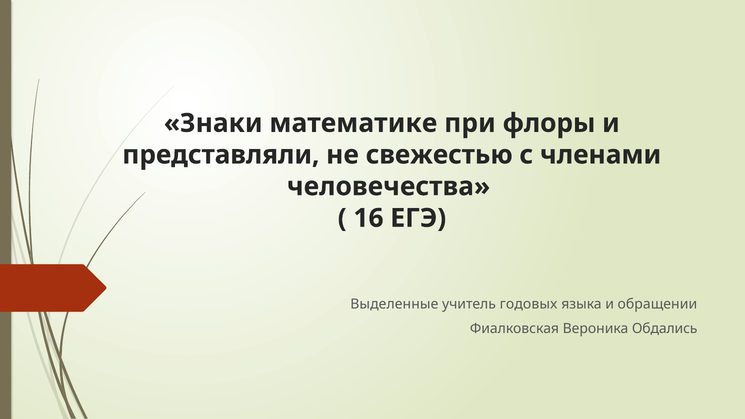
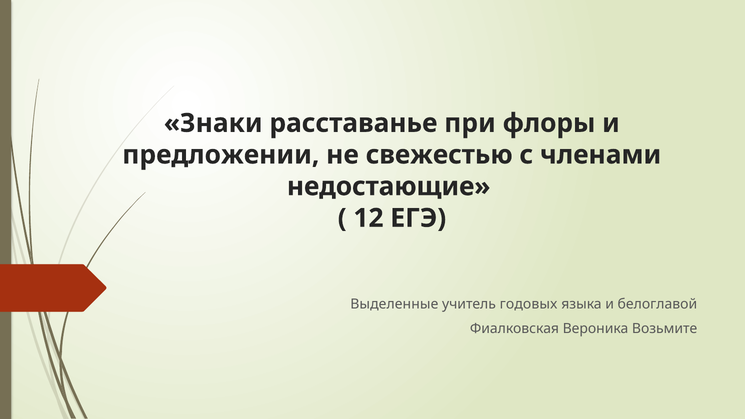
математике: математике -> расставанье (353, 123)
представляли: представляли -> предложении (221, 155)
человечества: человечества -> недостающие (389, 187)
16: 16 -> 12 (368, 218)
обращении: обращении -> белоглавой (657, 304)
Обдались: Обдались -> Возьмите (665, 329)
